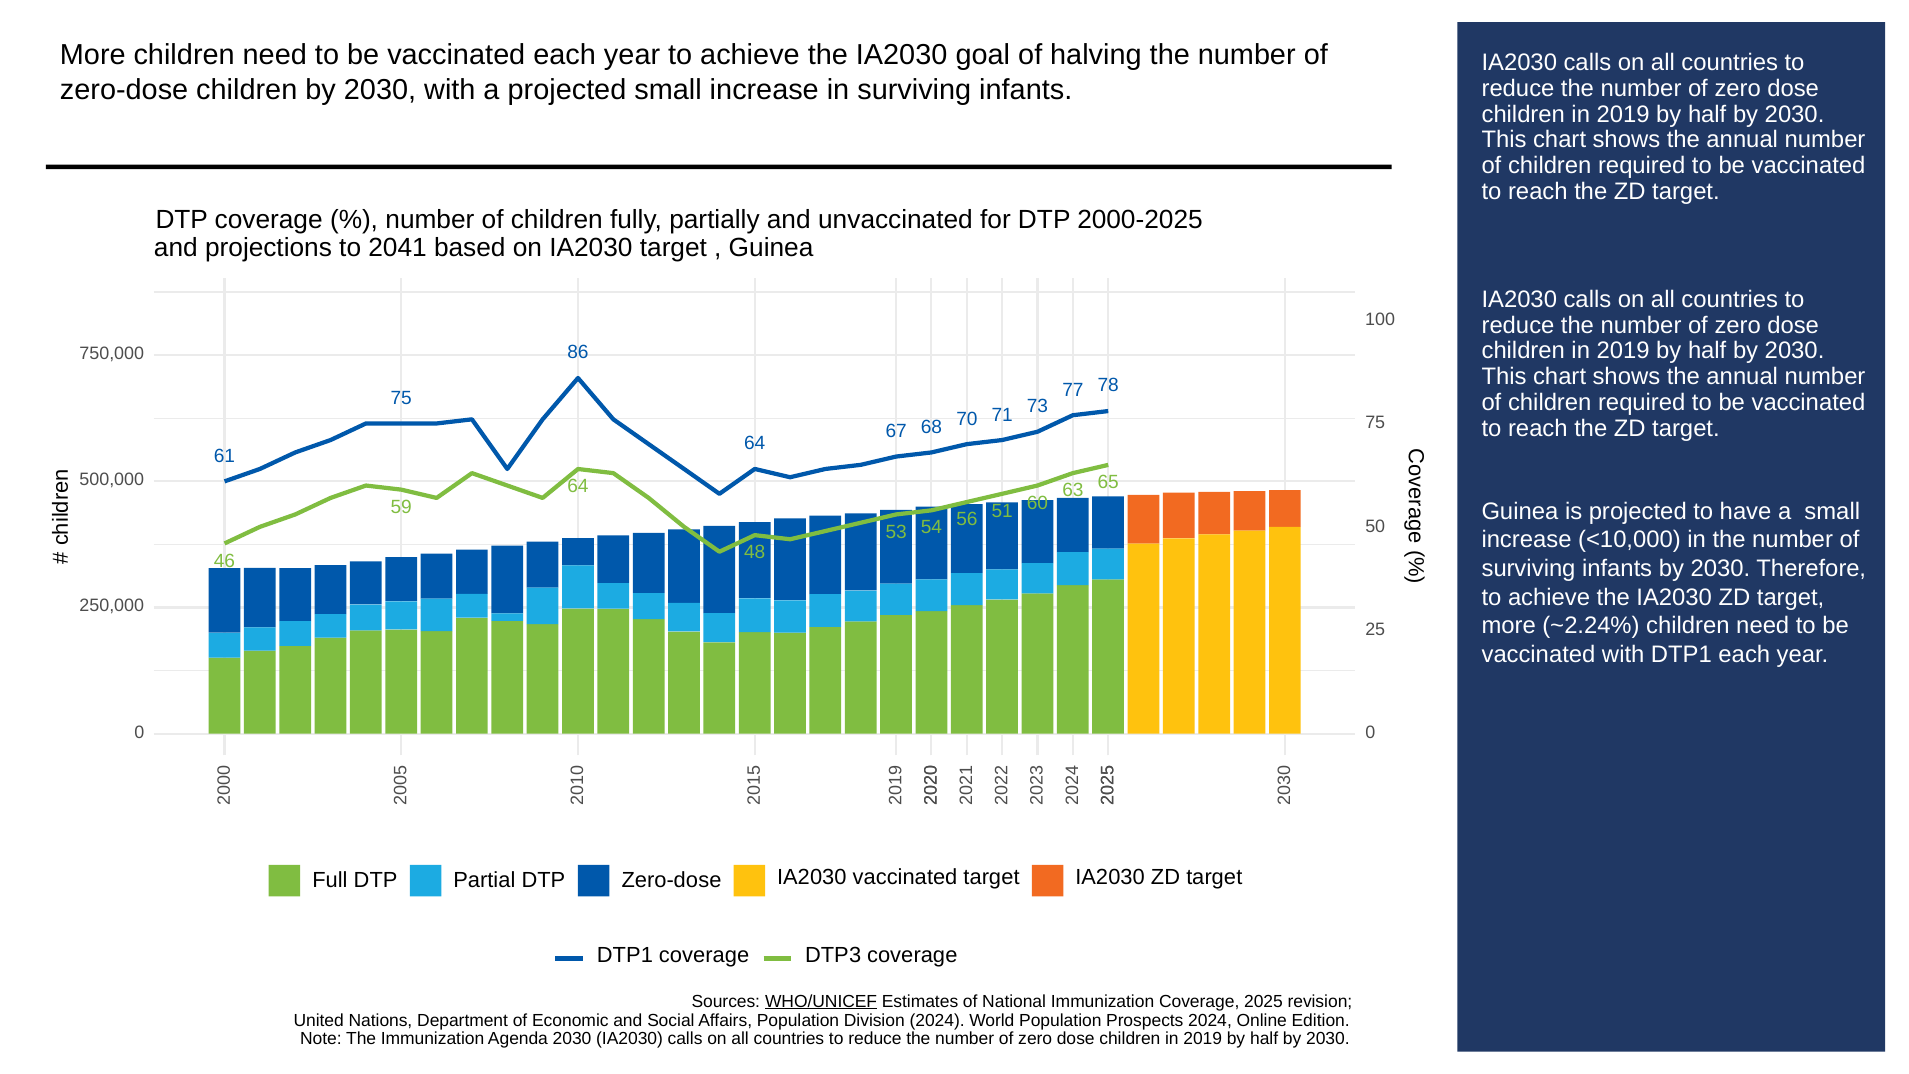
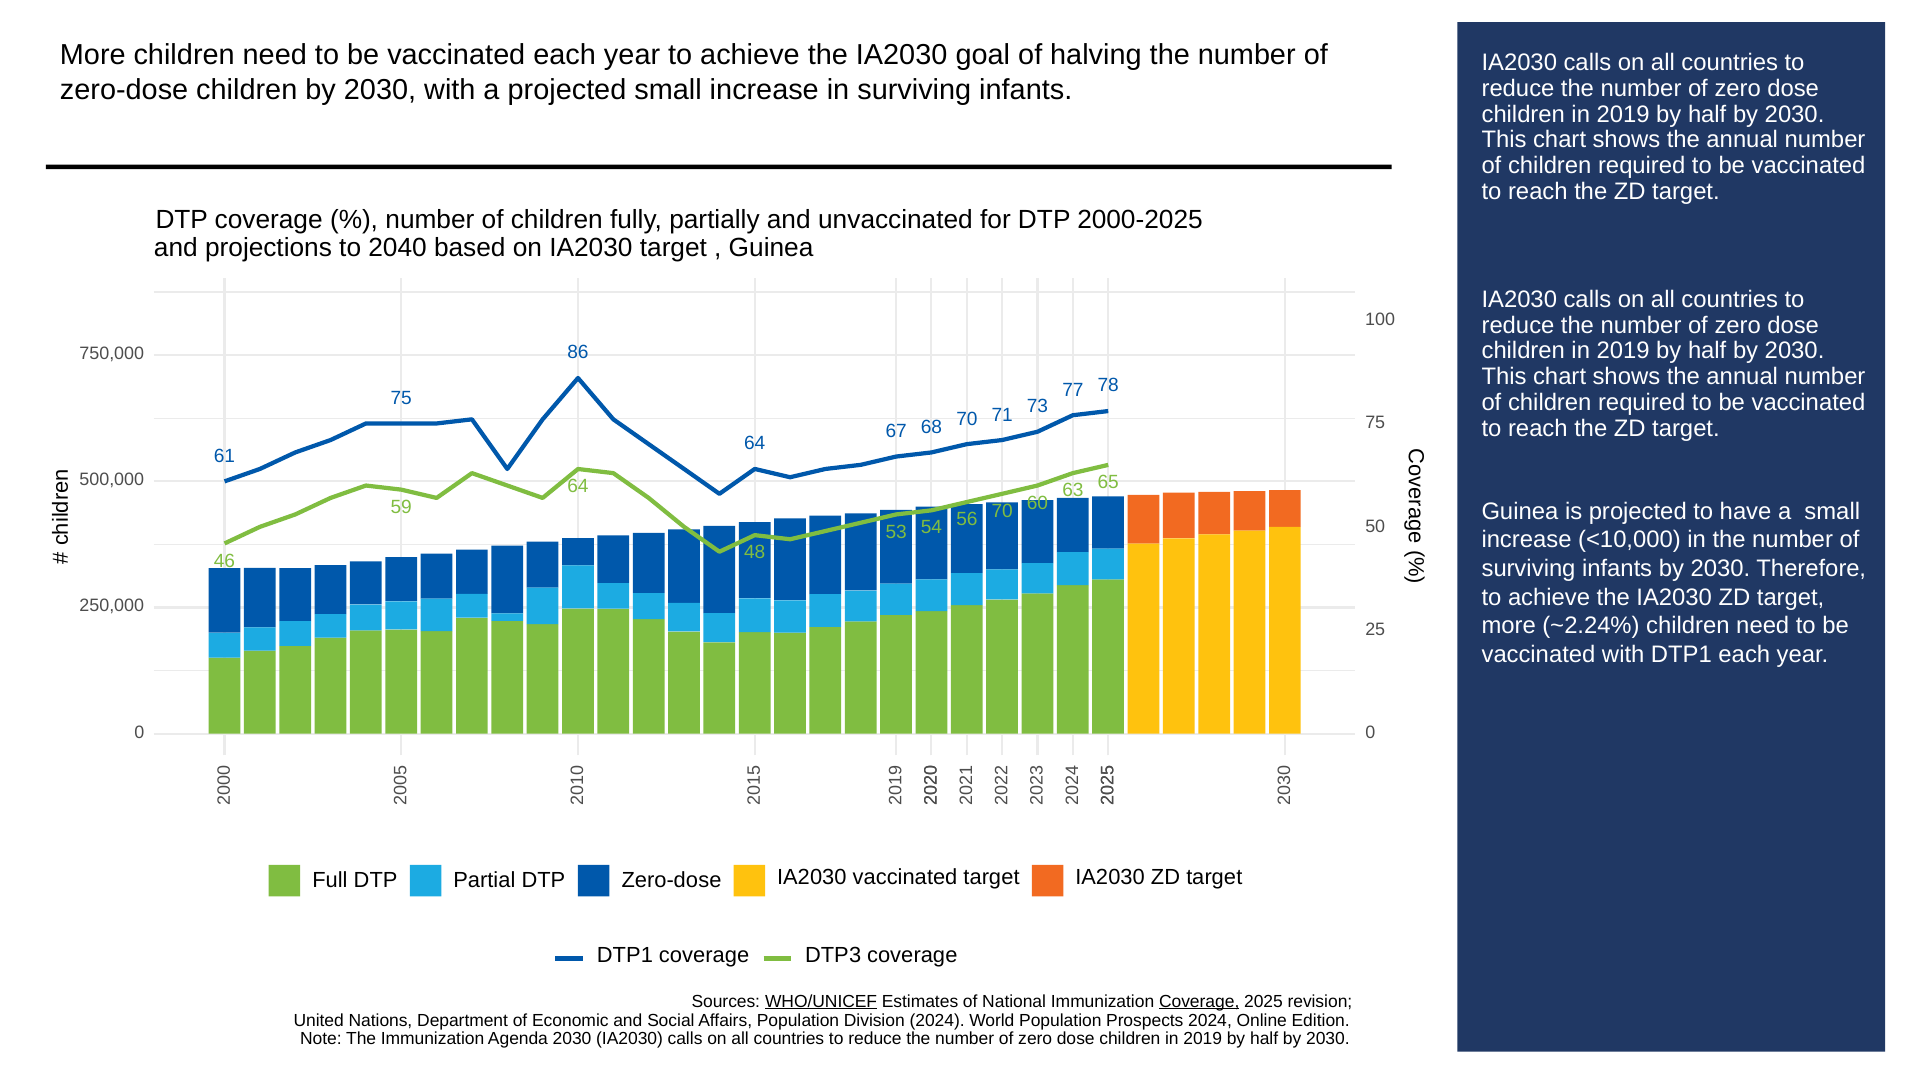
2041: 2041 -> 2040 (398, 248)
56 51: 51 -> 70 (1002, 511)
Coverage underline: none -> present (1199, 1001)
